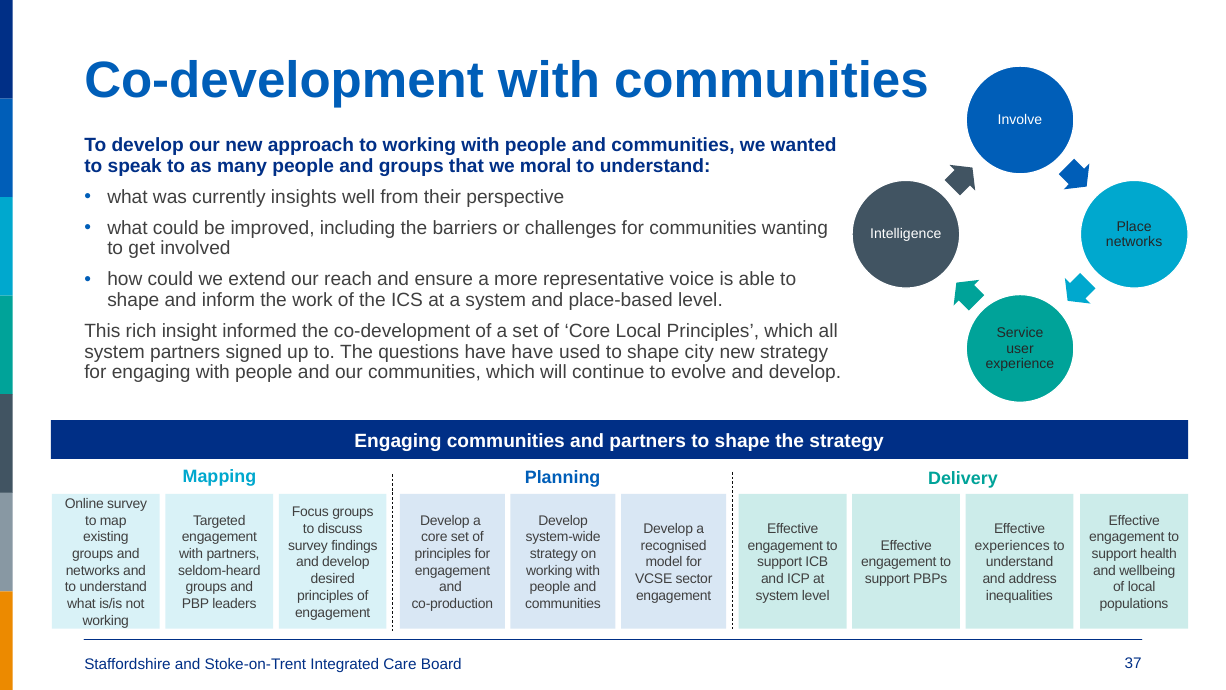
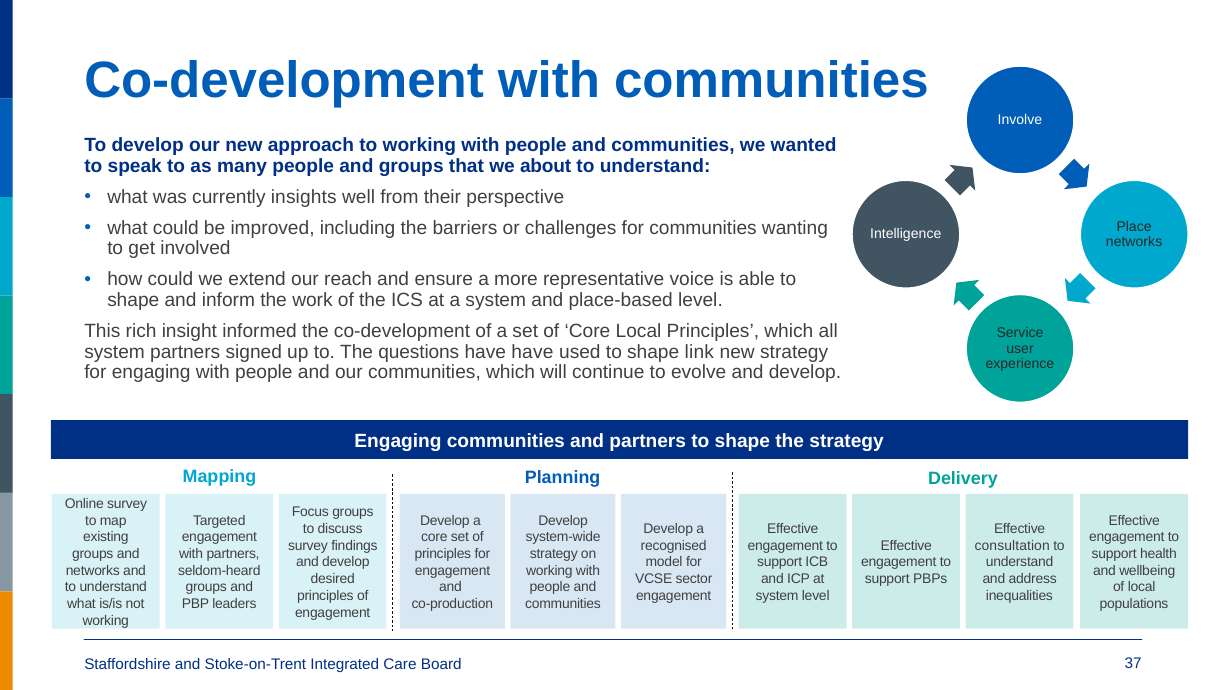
moral: moral -> about (546, 166)
city: city -> link (699, 352)
experiences: experiences -> consultation (1012, 545)
